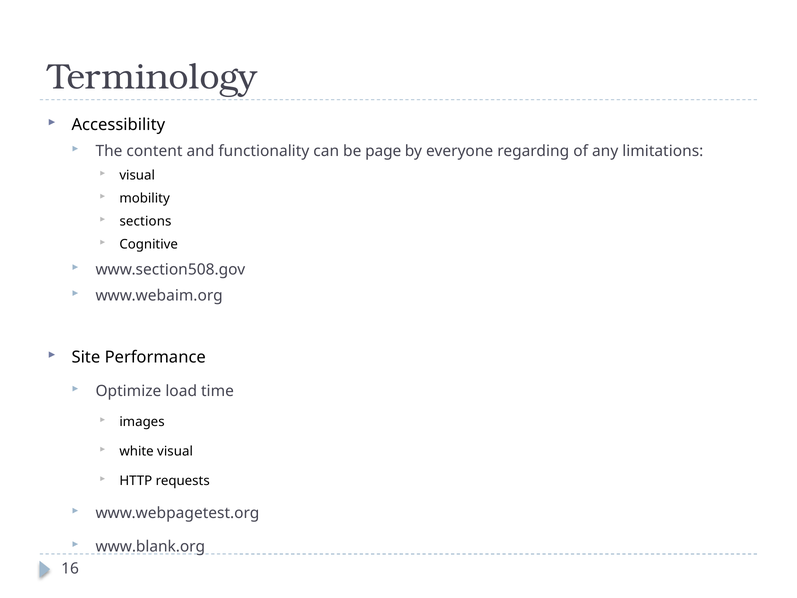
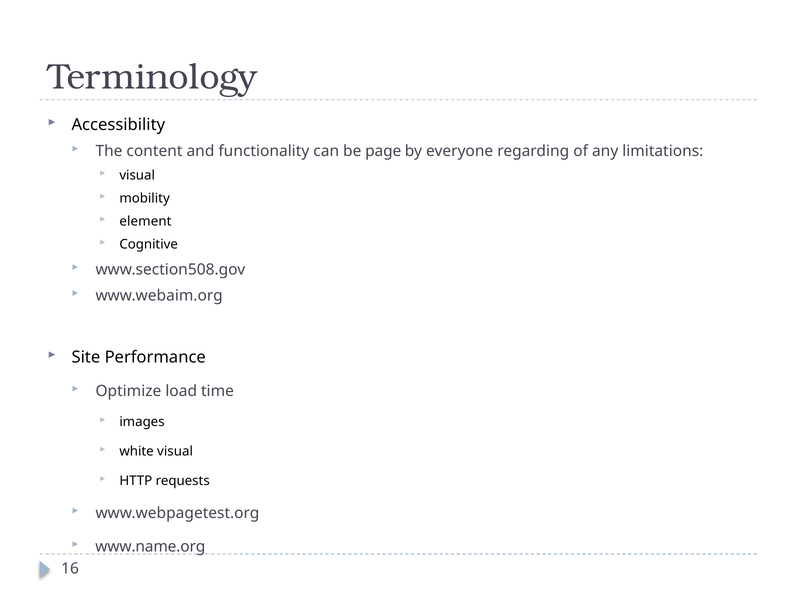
sections: sections -> element (145, 221)
www.blank.org: www.blank.org -> www.name.org (150, 546)
